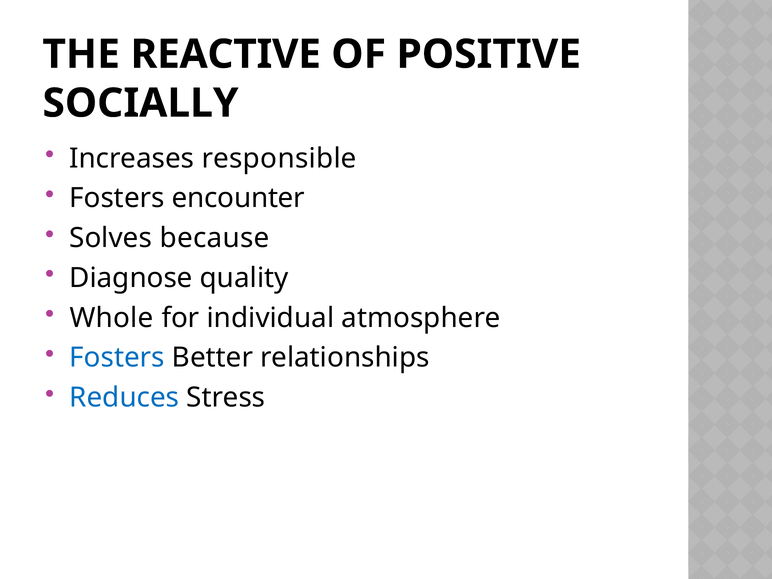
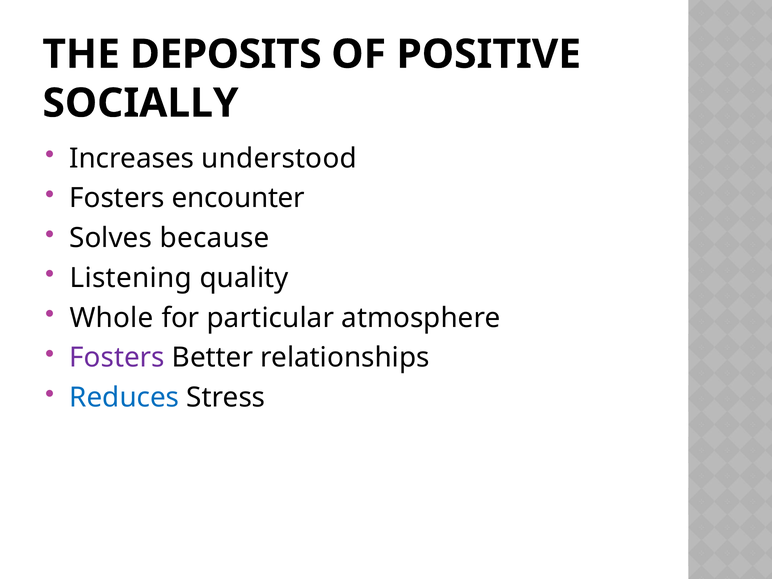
REACTIVE: REACTIVE -> DEPOSITS (226, 54)
responsible: responsible -> understood (279, 158)
Diagnose: Diagnose -> Listening (131, 278)
individual: individual -> particular (270, 318)
Fosters colour: blue -> purple (117, 358)
